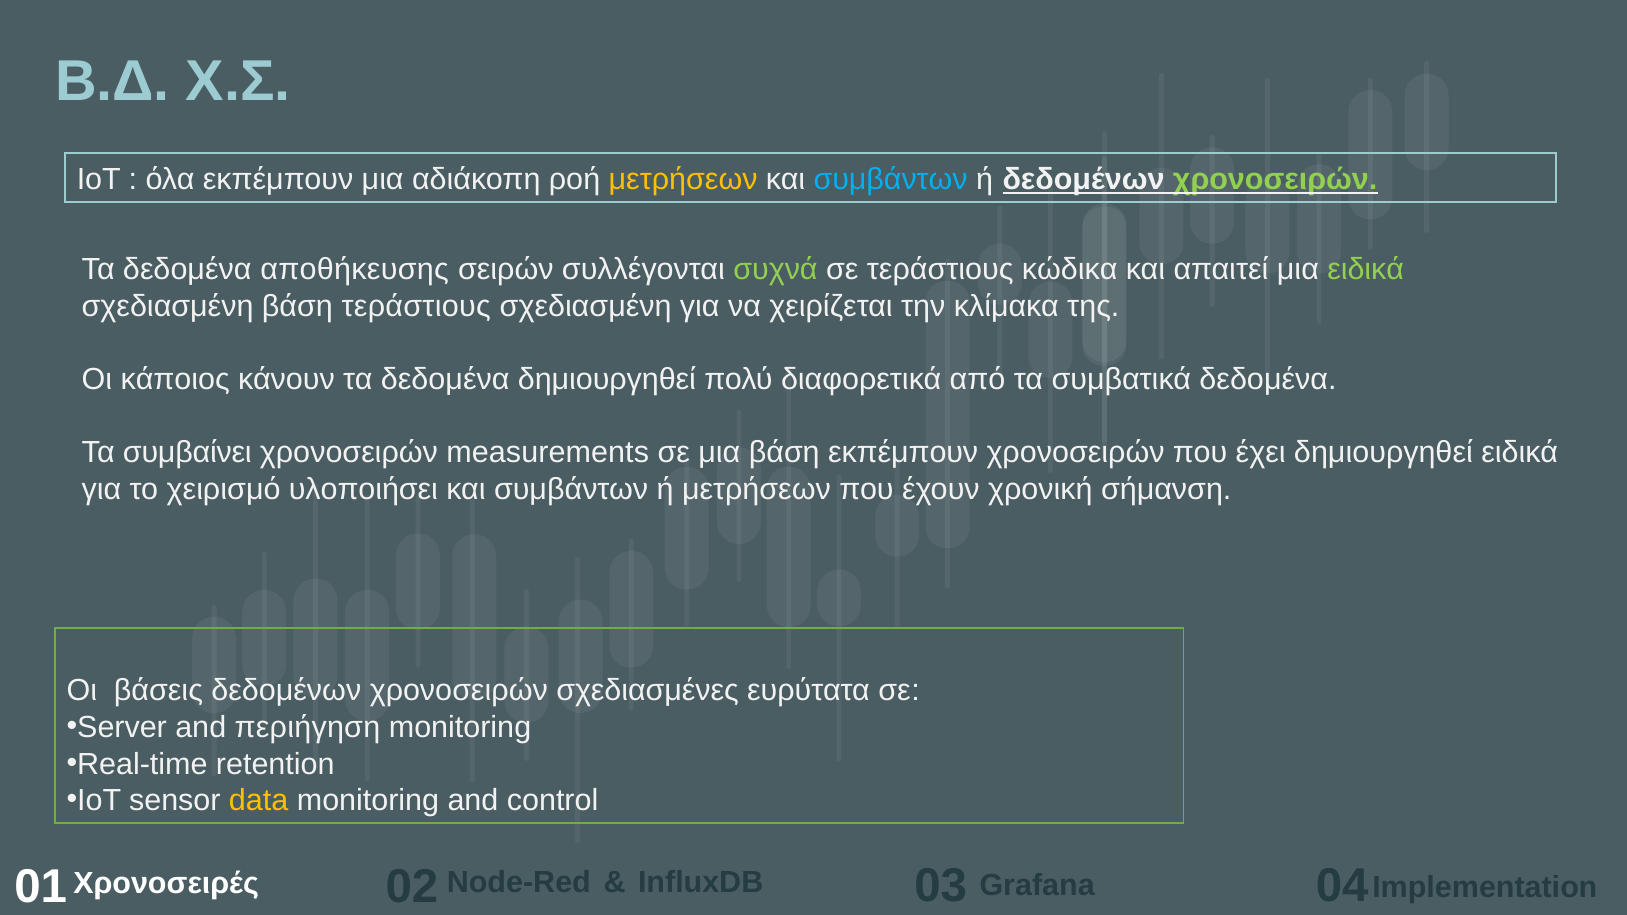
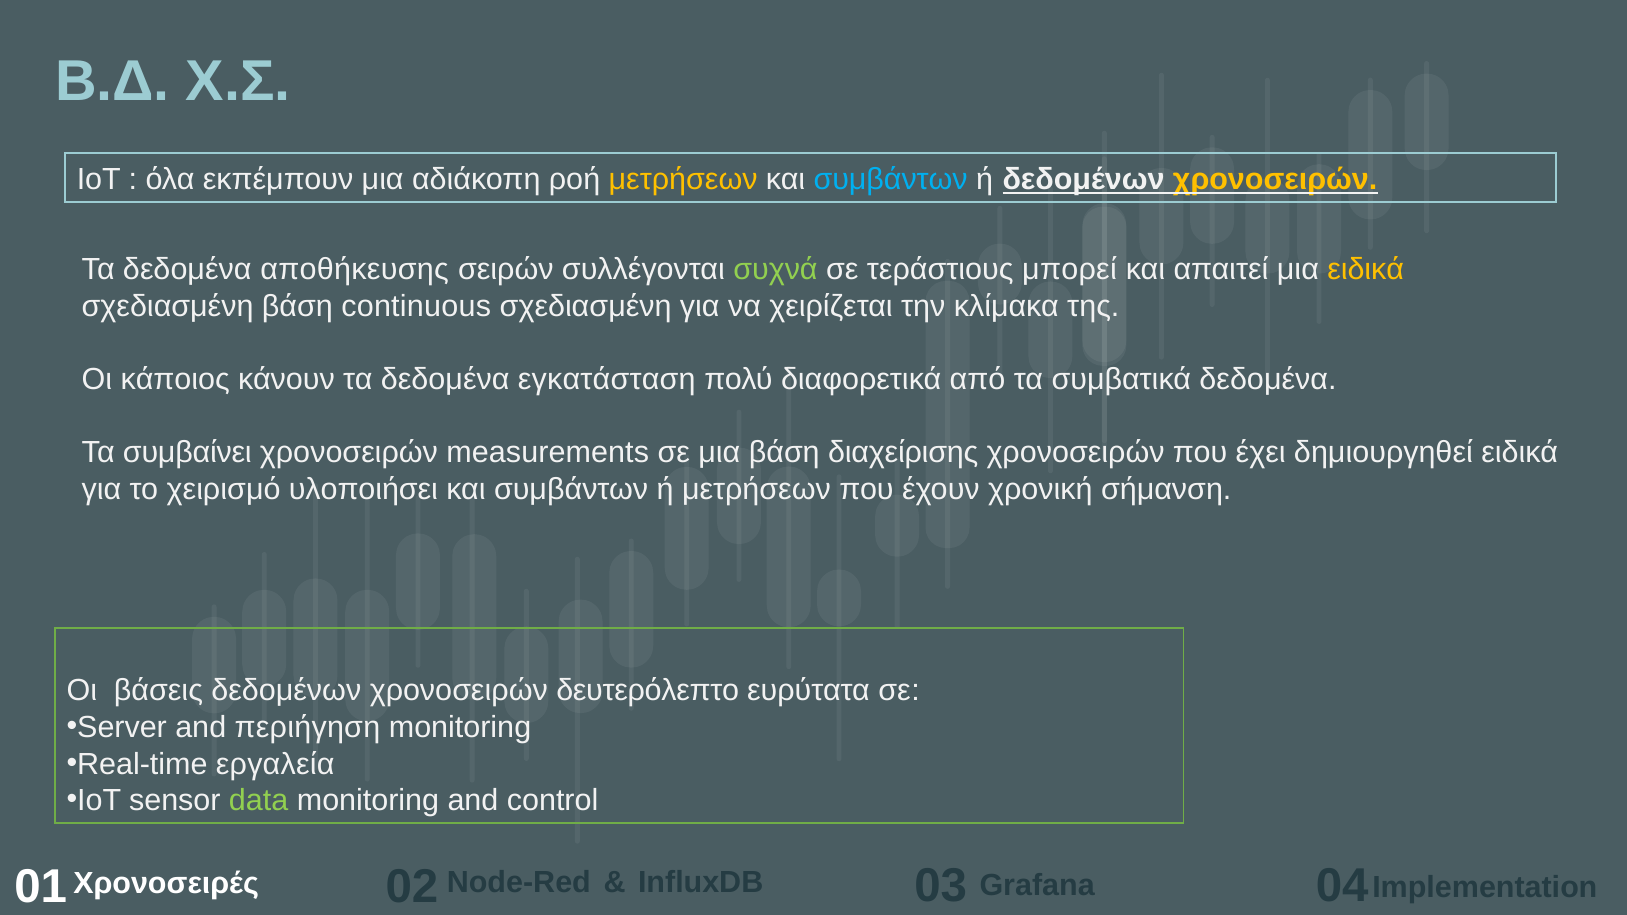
χρονοσειρών colour: light green -> yellow (1275, 180)
κώδικα: κώδικα -> μπορεί (1069, 270)
ειδικά colour: light green -> yellow (1366, 270)
βάση τεράστιους: τεράστιους -> continuous (416, 306)
δεδομένα δημιουργηθεί: δημιουργηθεί -> εγκατάσταση (607, 379)
βάση εκπέμπουν: εκπέμπουν -> διαχείρισης (903, 453)
σχεδιασμένες: σχεδιασμένες -> δευτερόλεπτο (648, 691)
retention: retention -> εργαλεία (275, 764)
data colour: yellow -> light green (259, 801)
